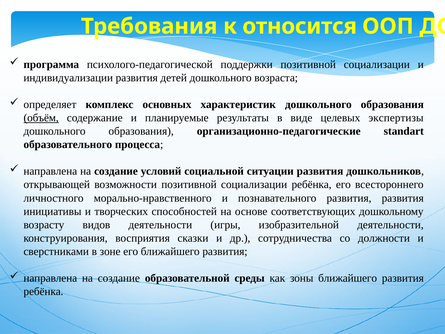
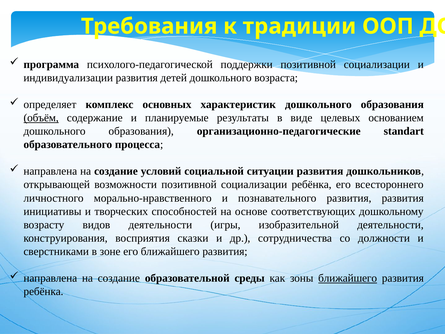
относится: относится -> традиции (299, 26)
экспертизы: экспертизы -> основанием (396, 118)
ближайшего underline: none -> present (348, 278)
